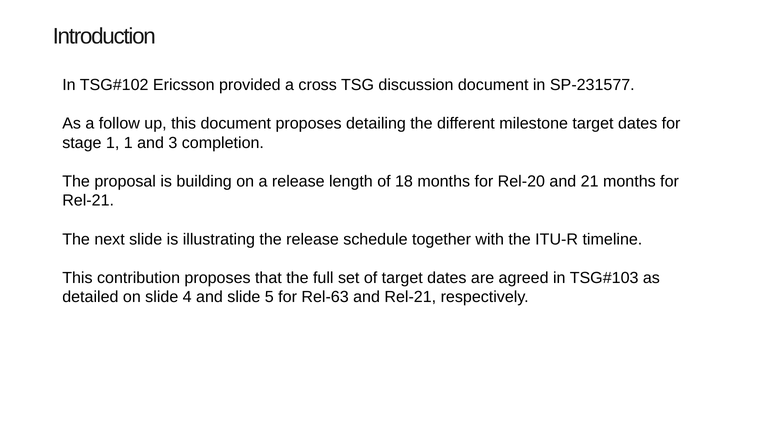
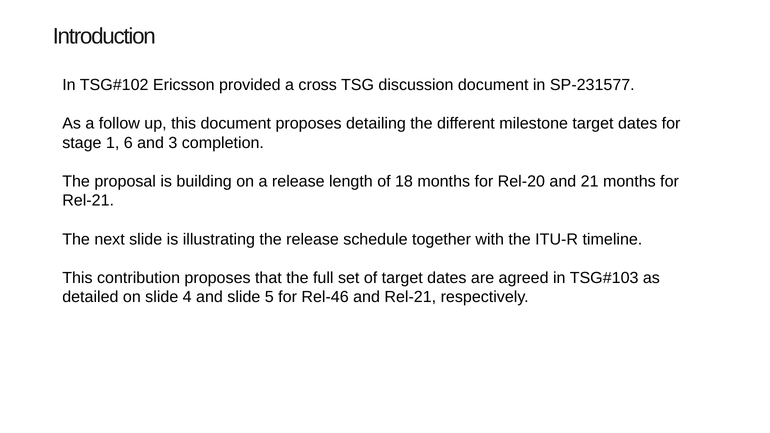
1 1: 1 -> 6 (128, 143)
Rel-63: Rel-63 -> Rel-46 (325, 297)
